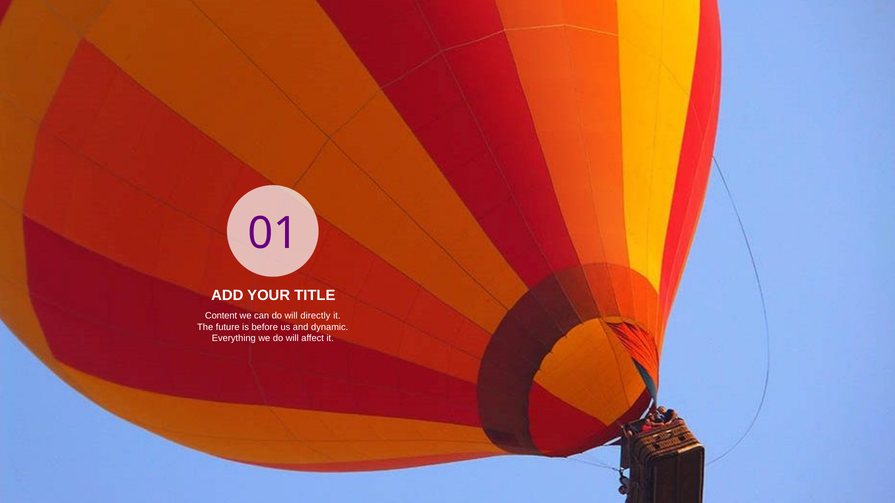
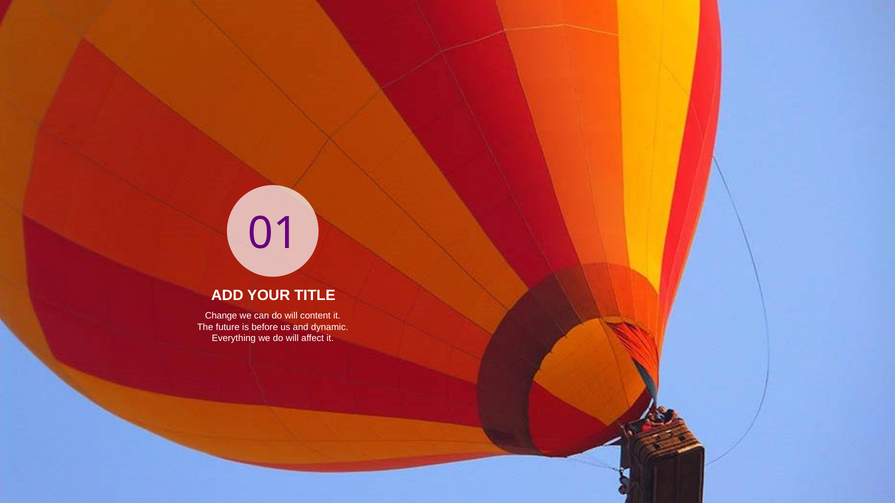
Content: Content -> Change (221, 316)
directly: directly -> content (315, 316)
